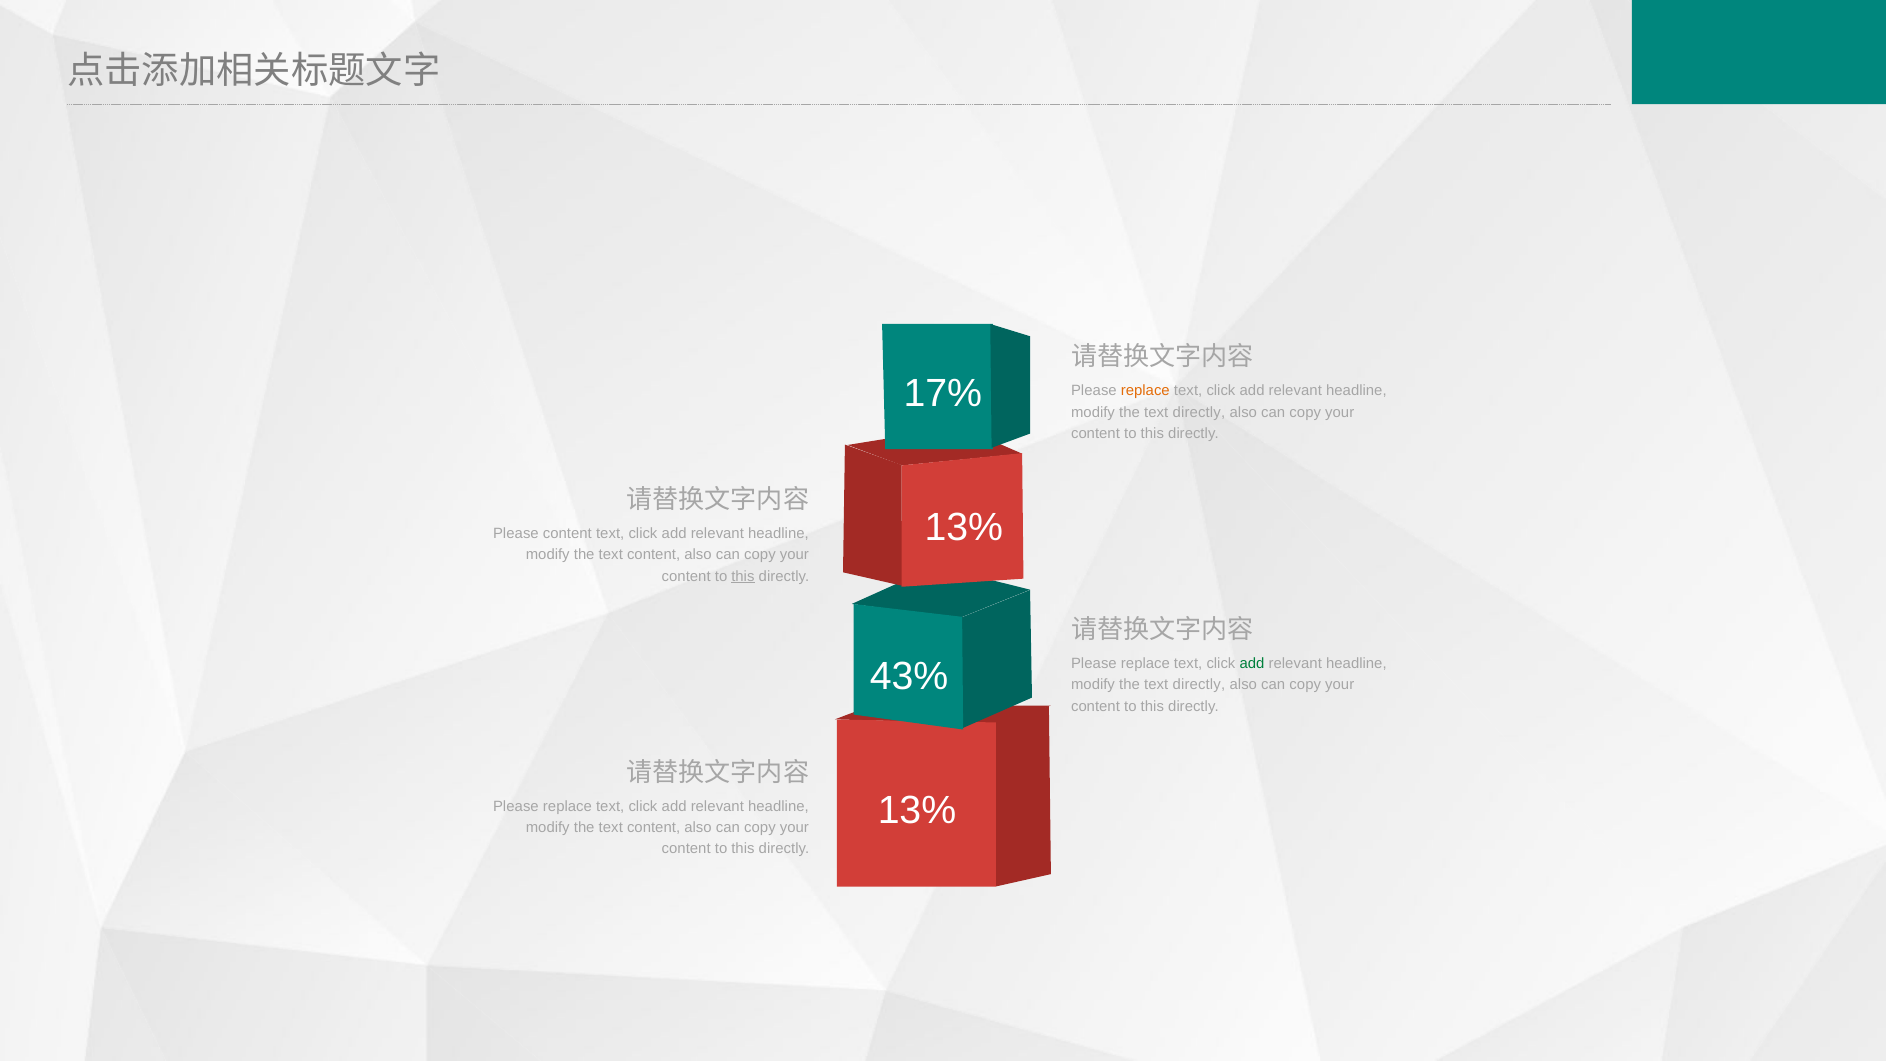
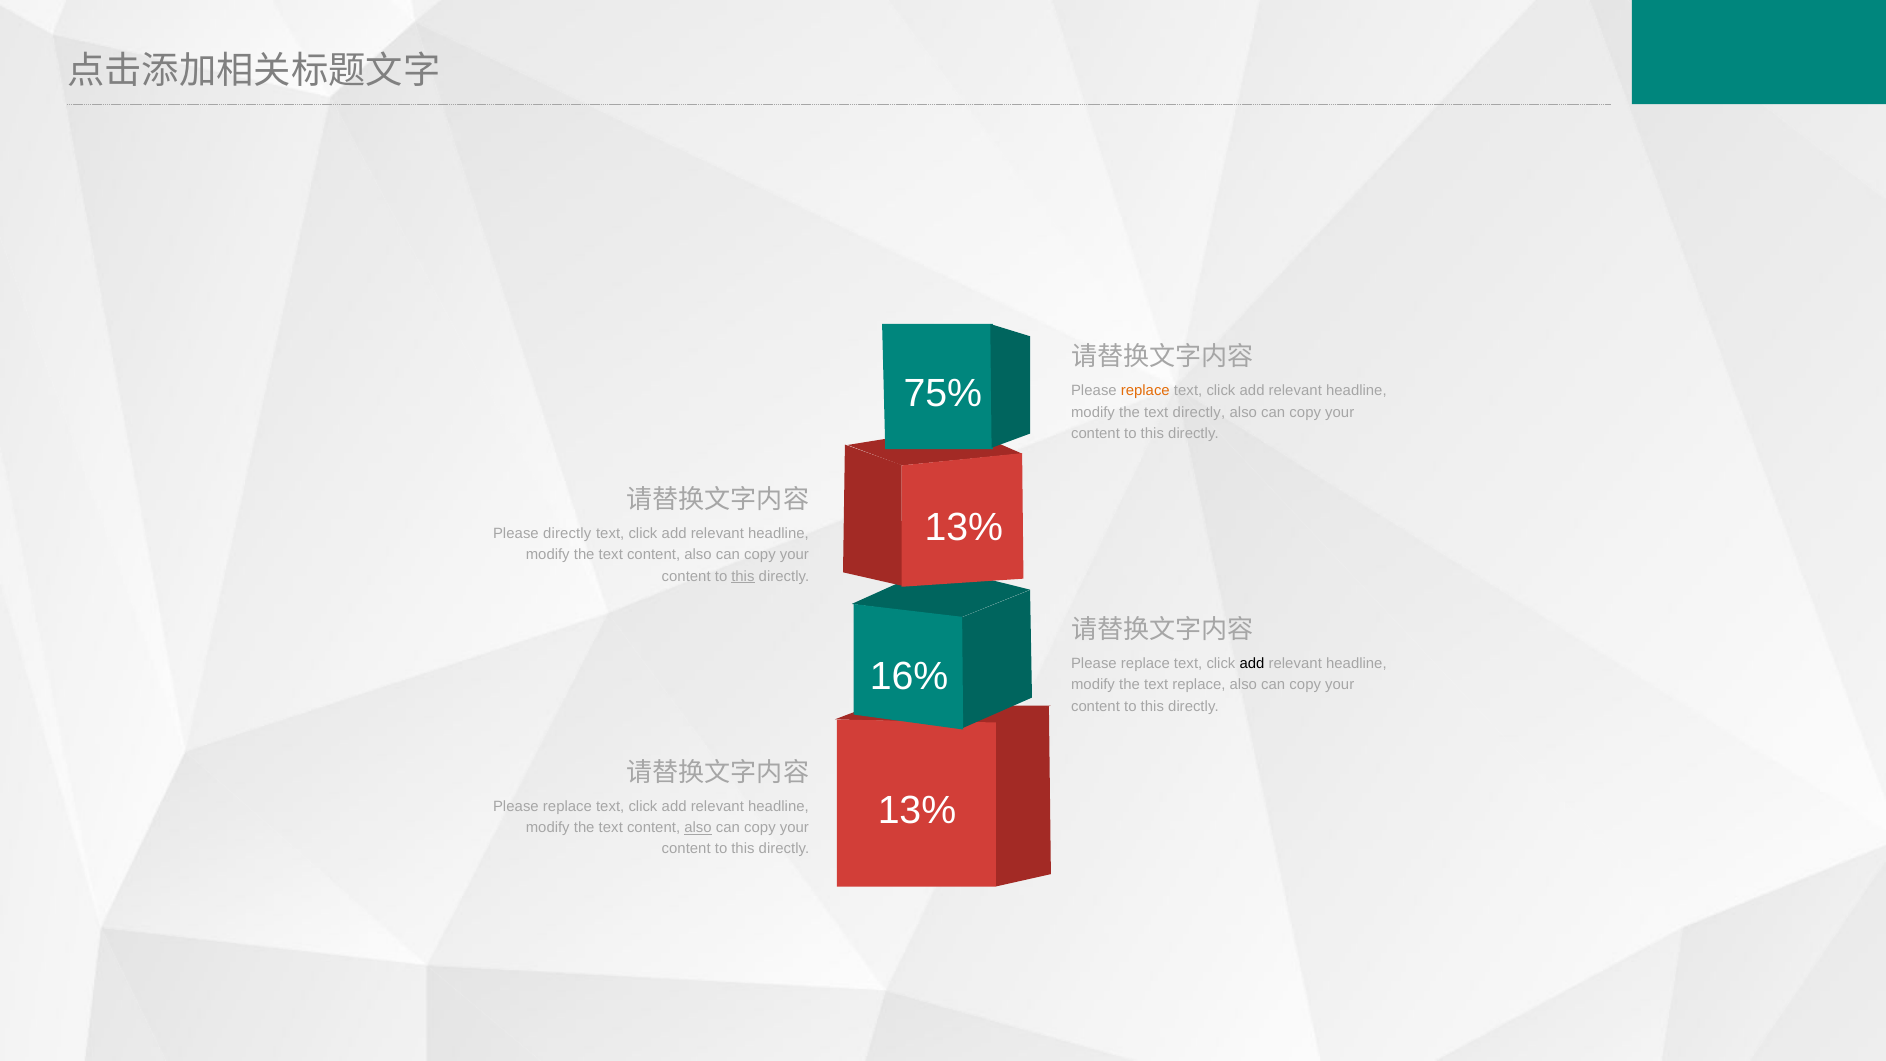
17%: 17% -> 75% (943, 394)
Please content: content -> directly (567, 534)
add colour: green -> black (1252, 663)
43%: 43% -> 16% (909, 676)
directly: directly -> replace (1199, 685)
also underline: none -> present (698, 827)
